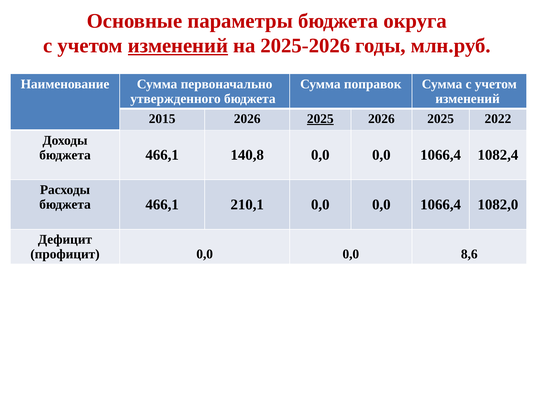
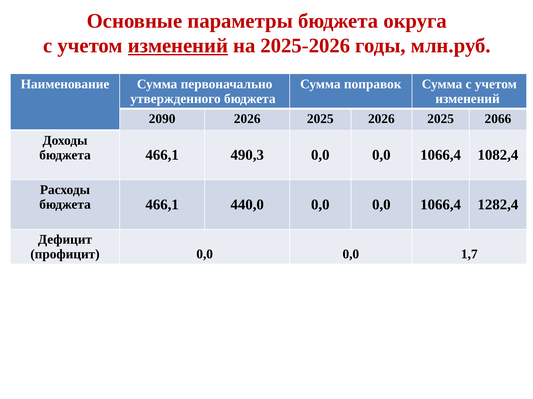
2015: 2015 -> 2090 (162, 119)
2025 underline: present -> none (320, 119)
2022: 2022 -> 2066 (498, 119)
140,8: 140,8 -> 490,3 (247, 155)
210,1: 210,1 -> 440,0 (247, 205)
1082,0: 1082,0 -> 1282,4 (498, 205)
8,6: 8,6 -> 1,7 (469, 255)
